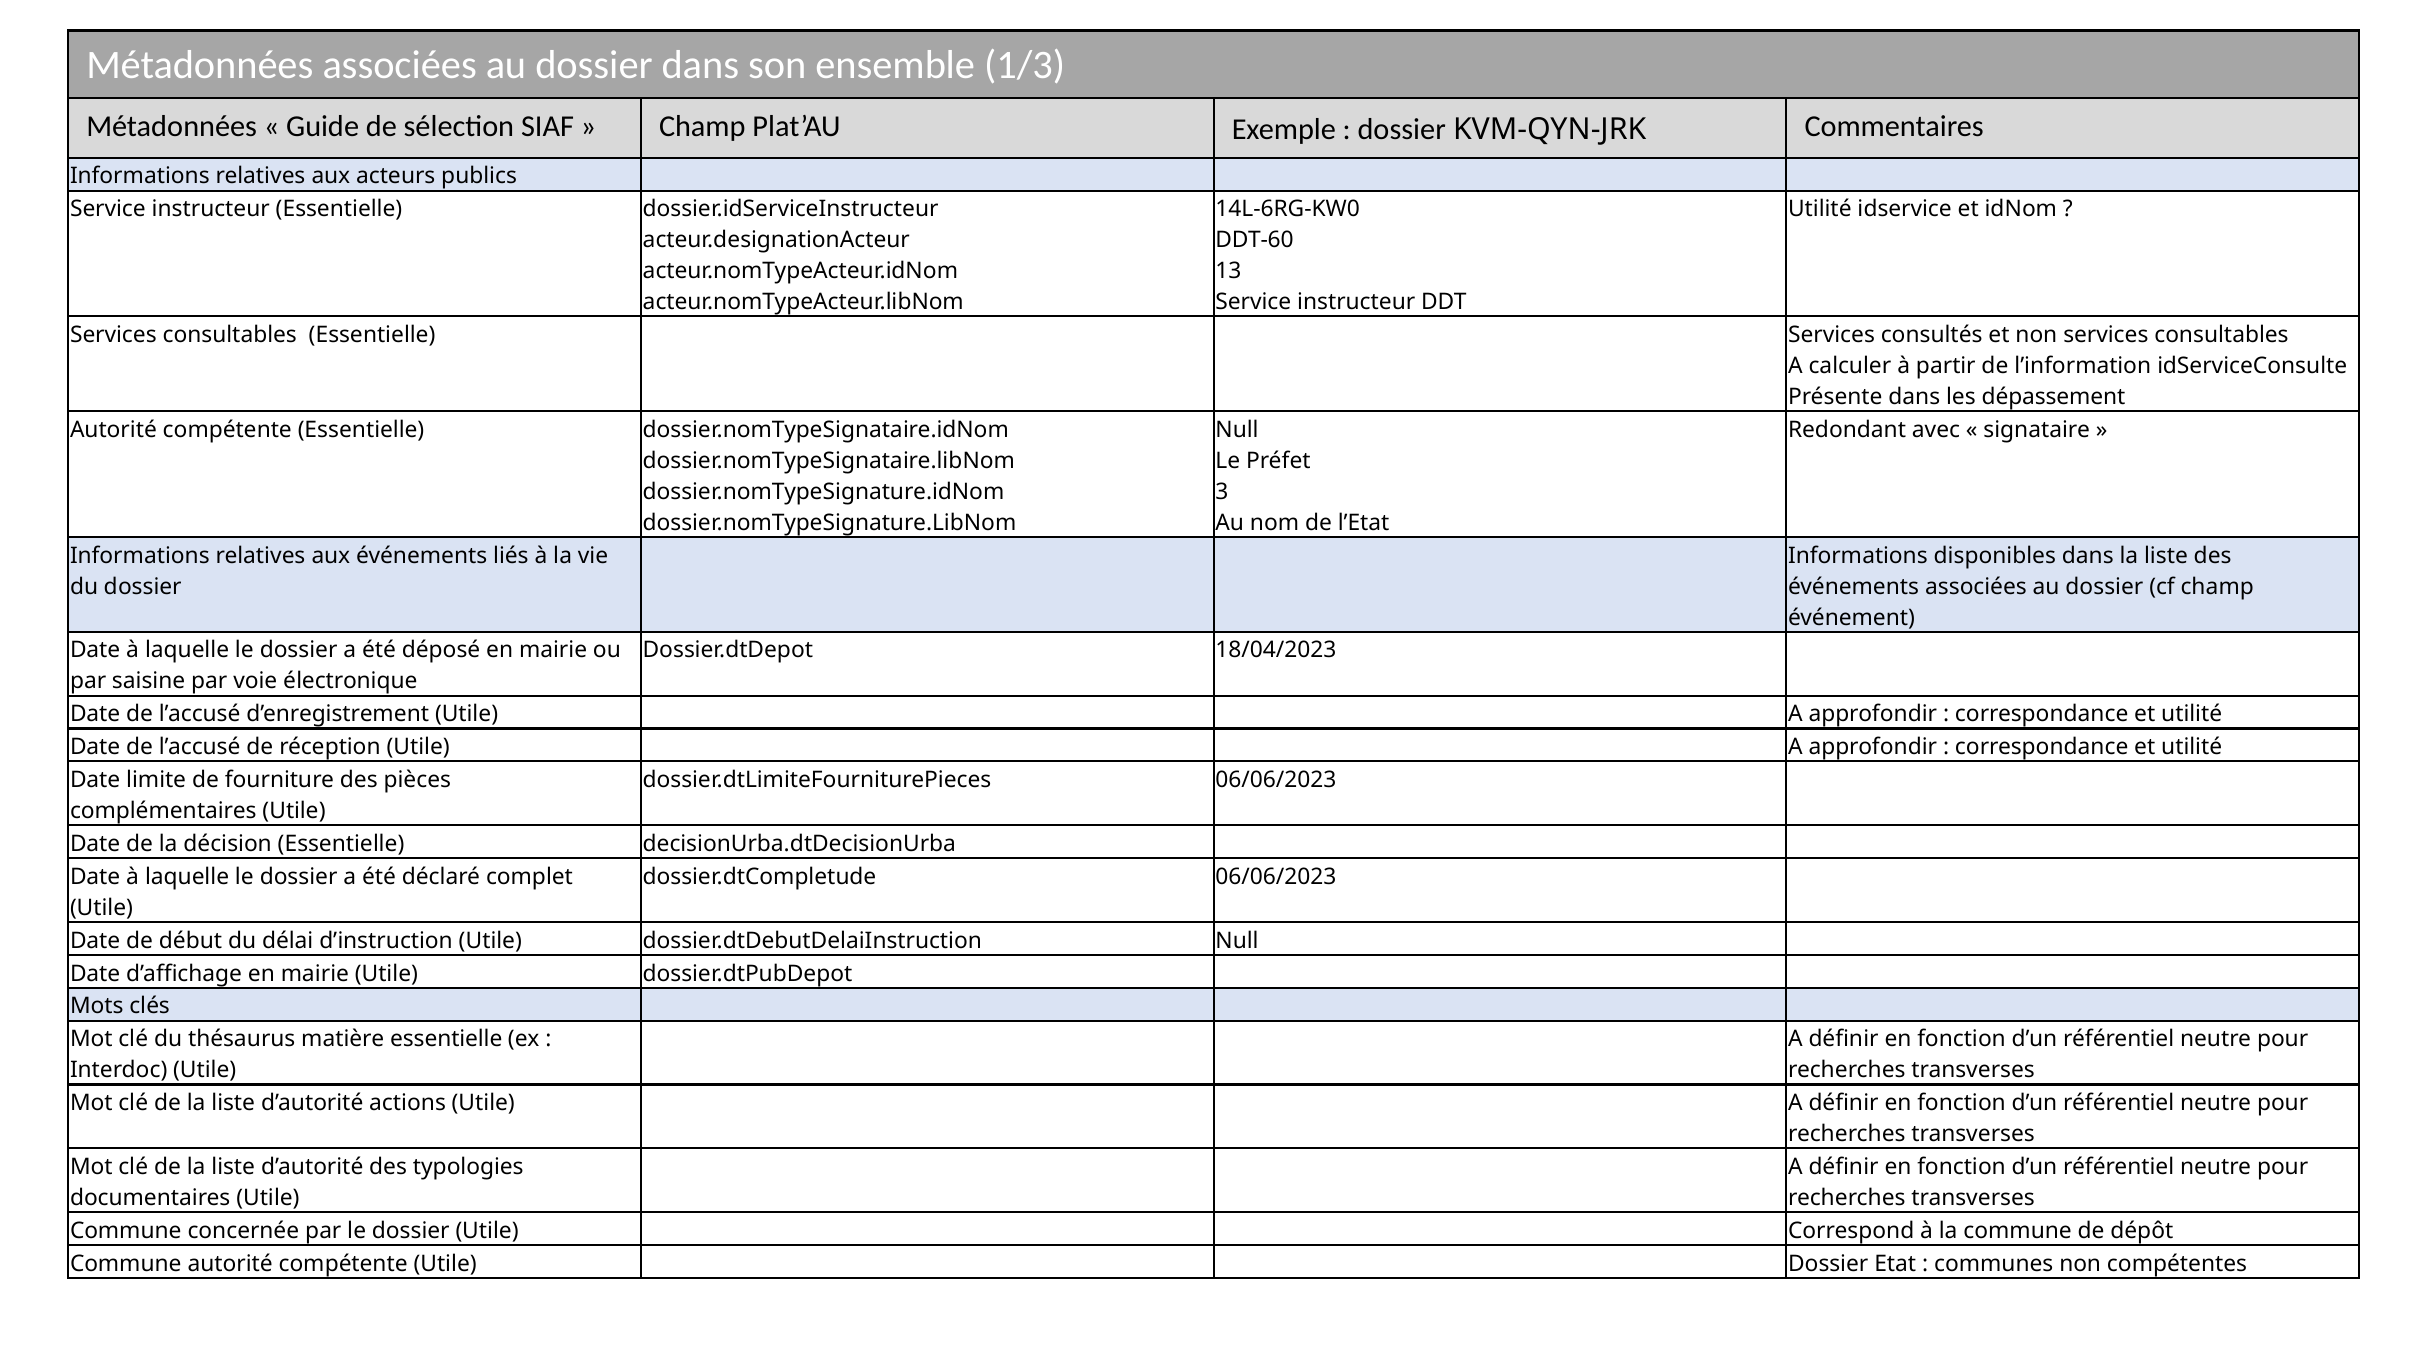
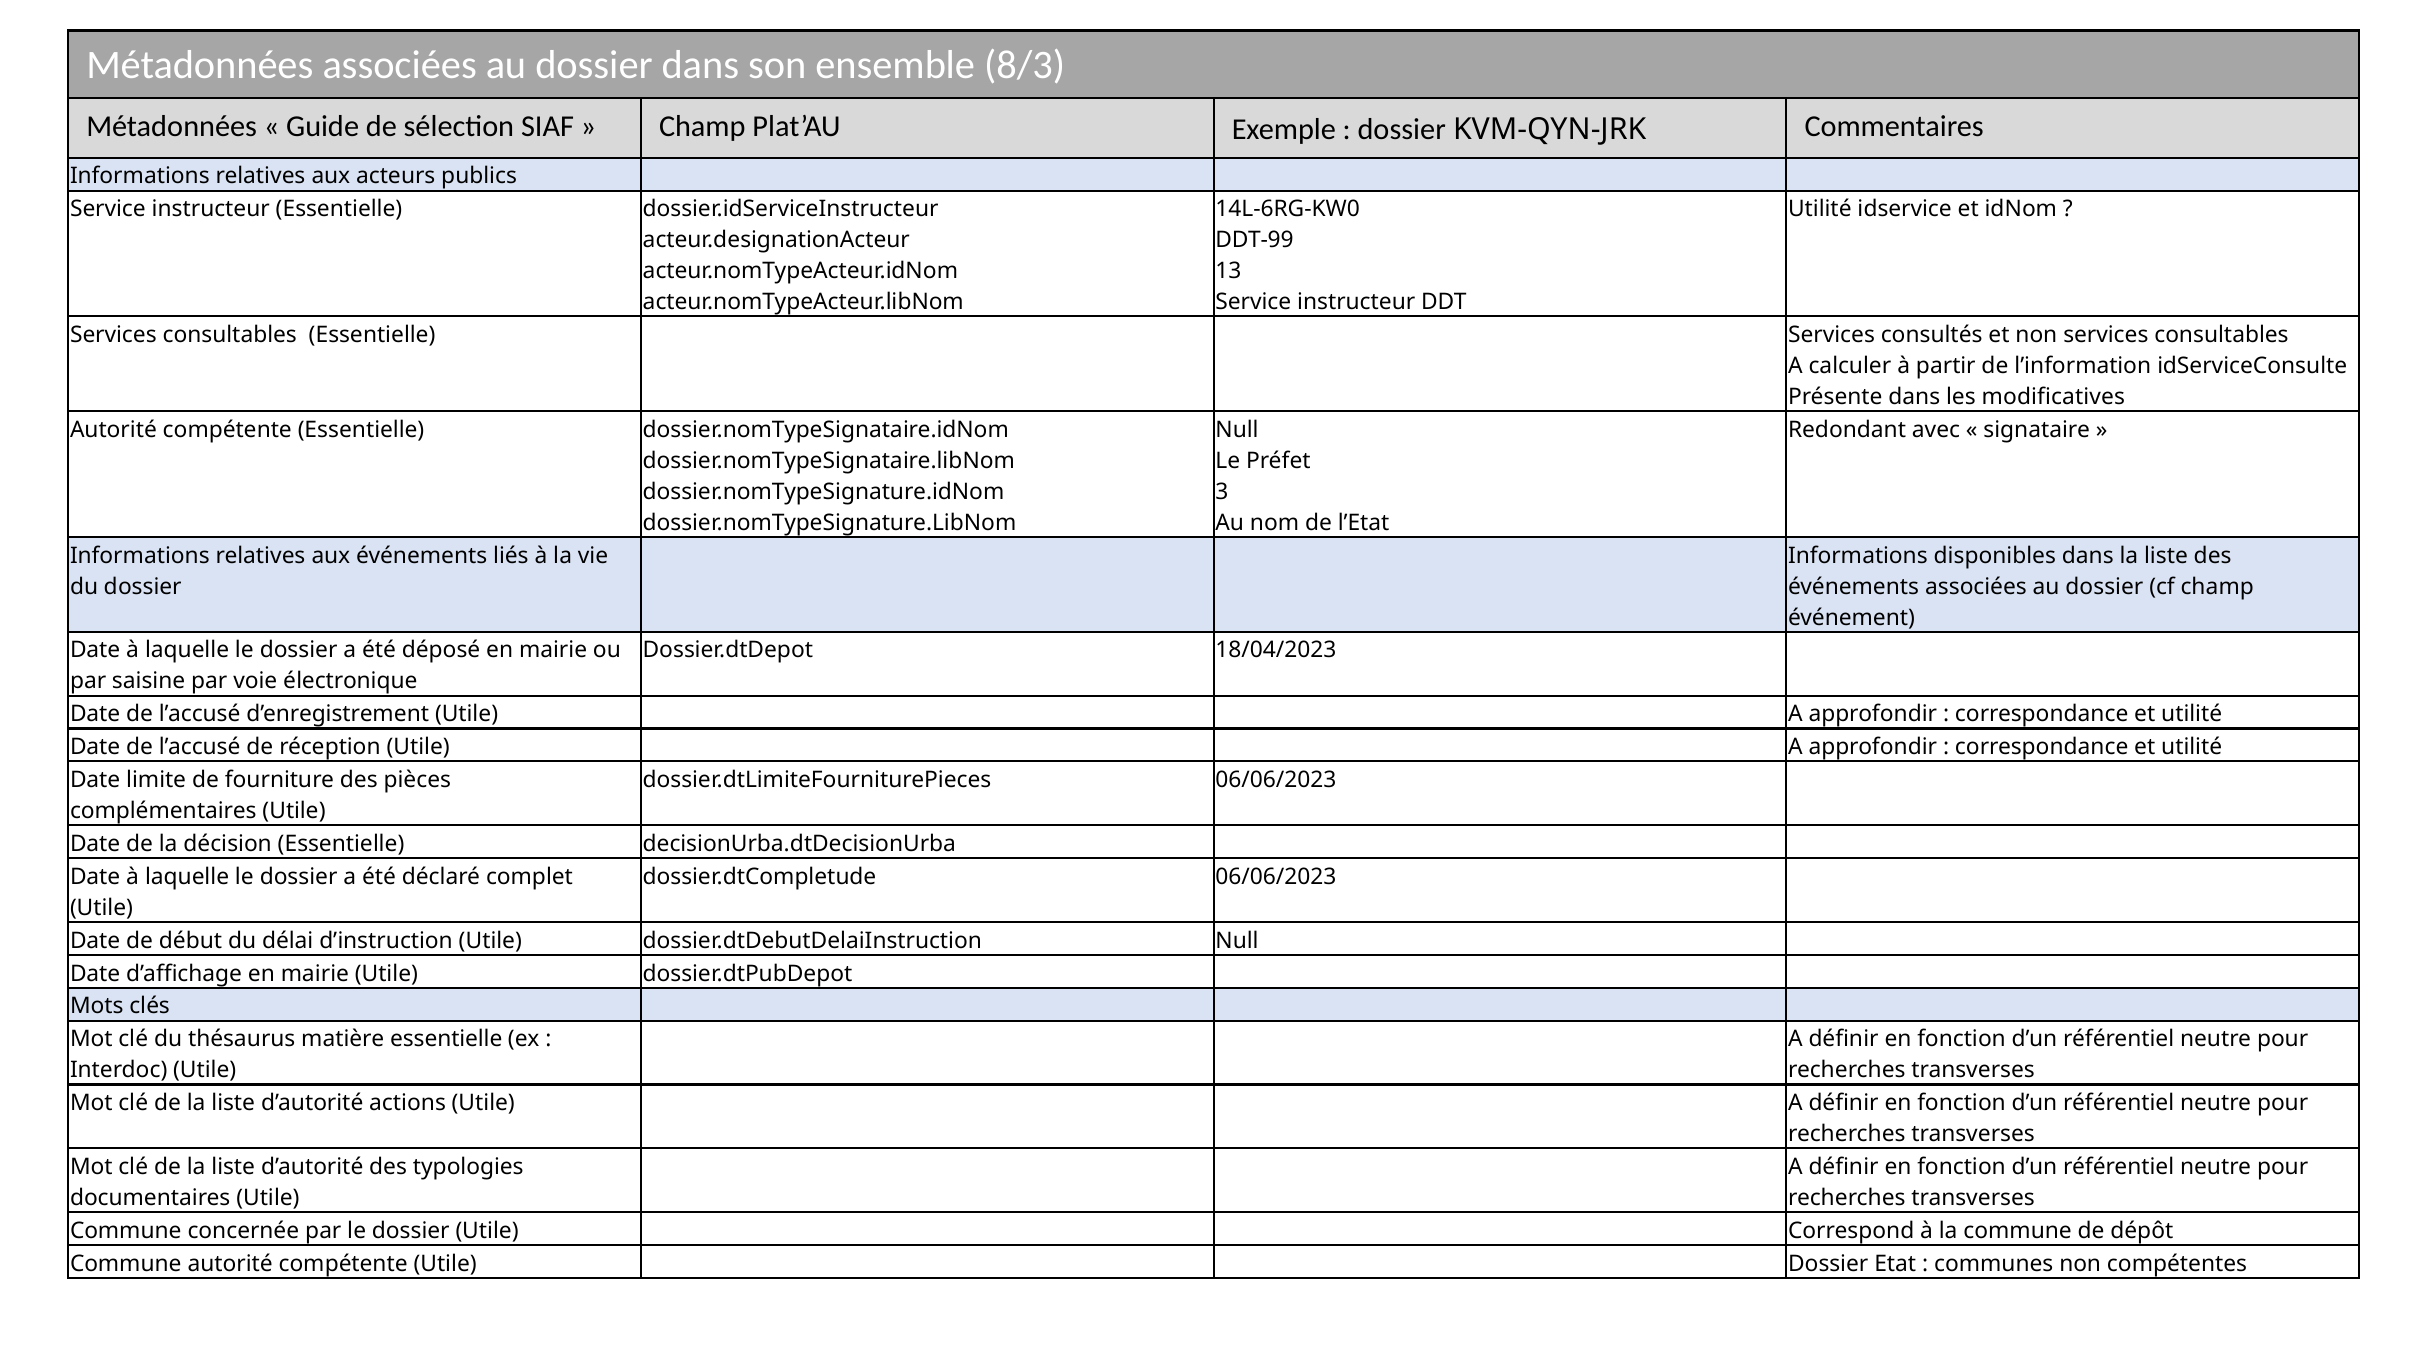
1/3: 1/3 -> 8/3 (1025, 65)
DDT-60: DDT-60 -> DDT-99 (1254, 240)
dépassement: dépassement -> modificatives (2053, 397)
